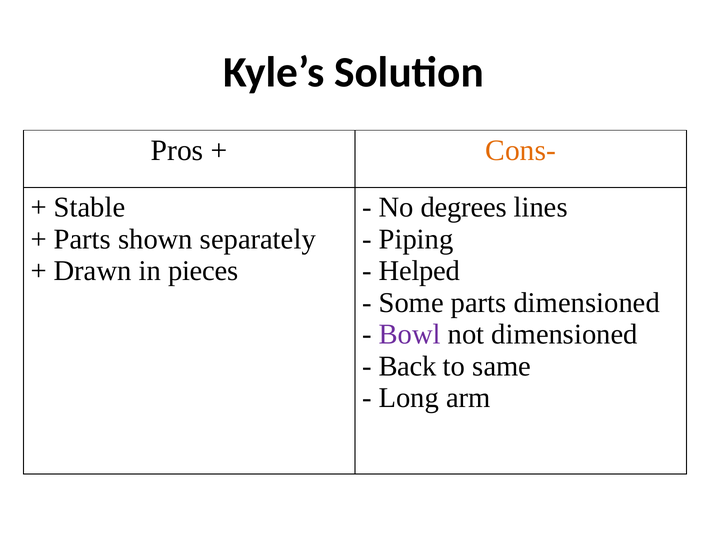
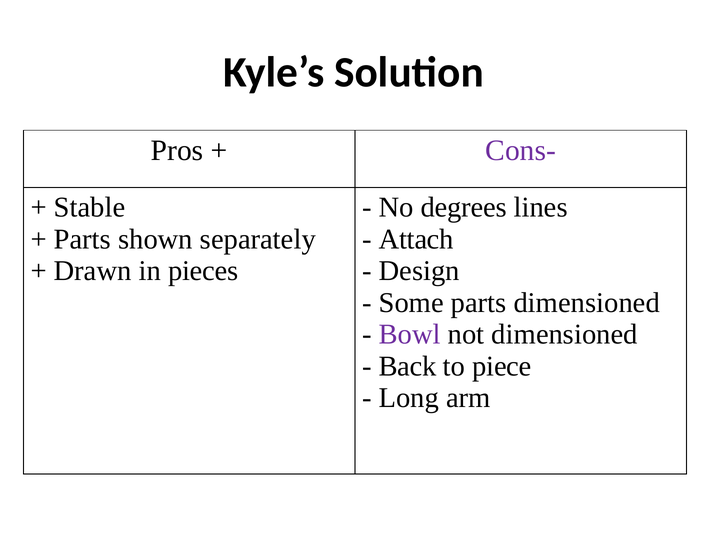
Cons- colour: orange -> purple (521, 150)
Piping: Piping -> Attach (416, 239)
Helped: Helped -> Design (419, 271)
same: same -> piece (502, 366)
